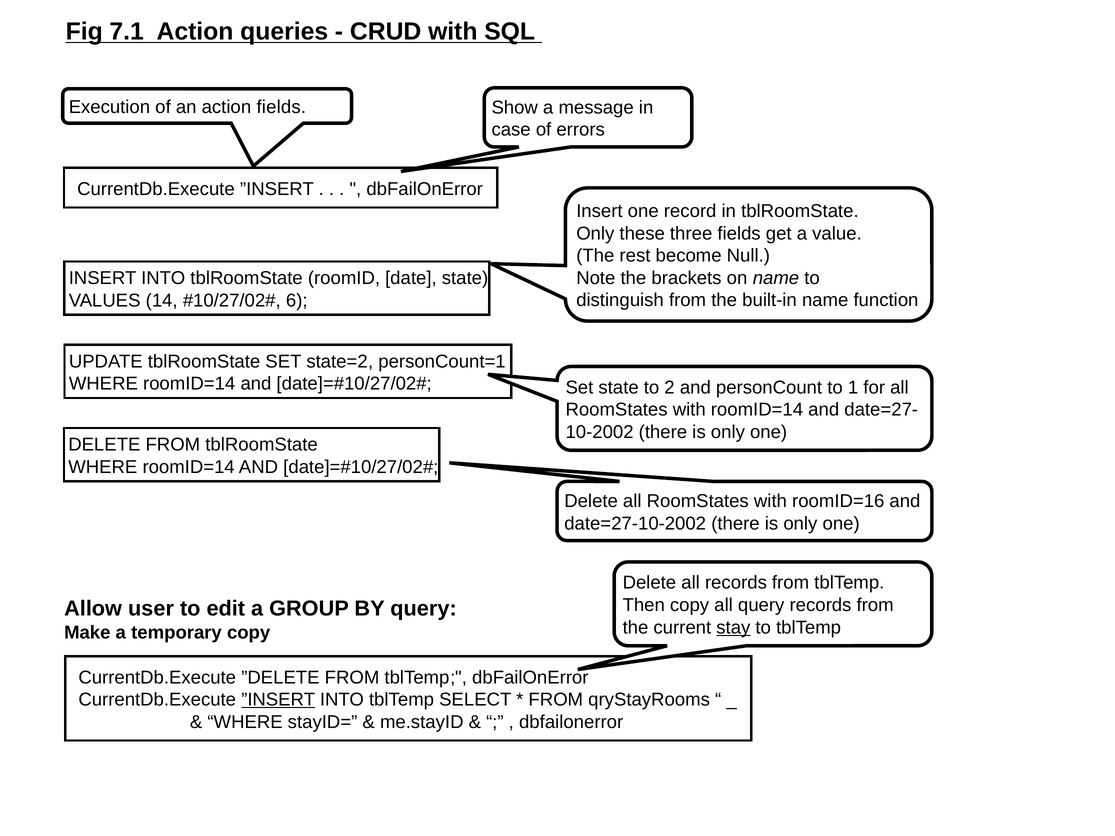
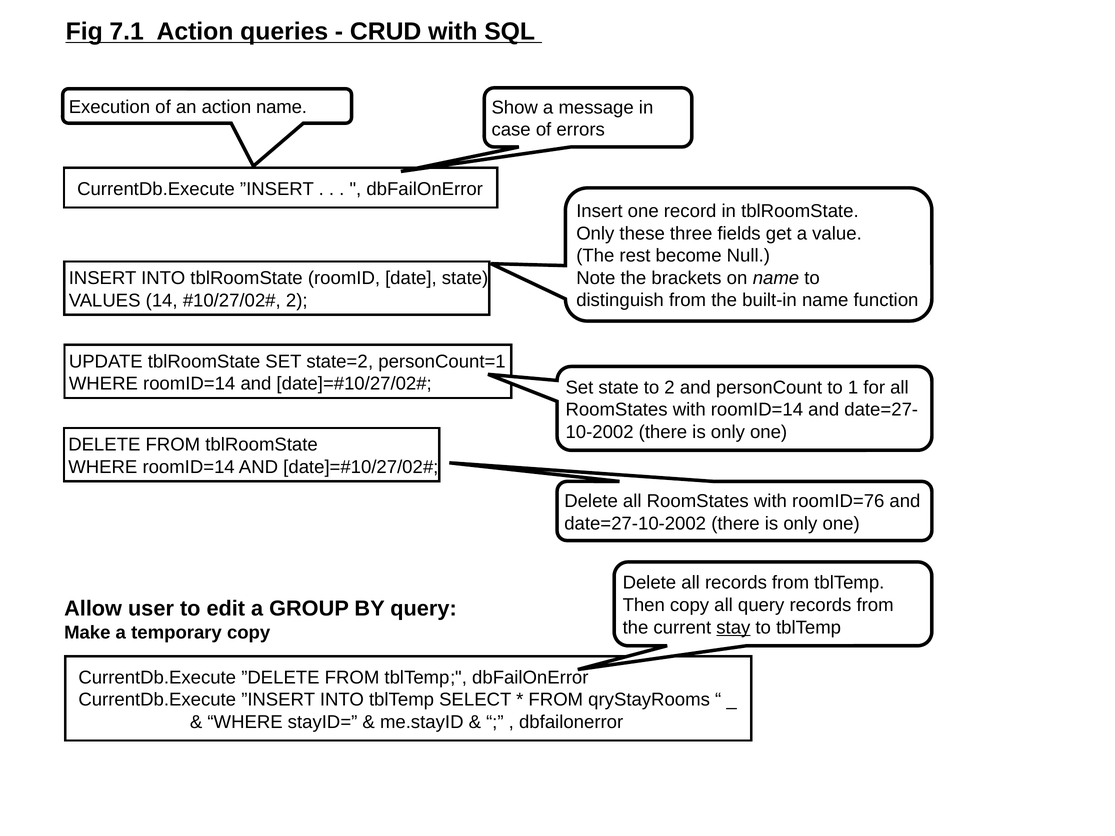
action fields: fields -> name (282, 107)
6: 6 -> 2 (297, 301)
roomID=16: roomID=16 -> roomID=76 (838, 501)
”INSERT underline: present -> none (278, 700)
